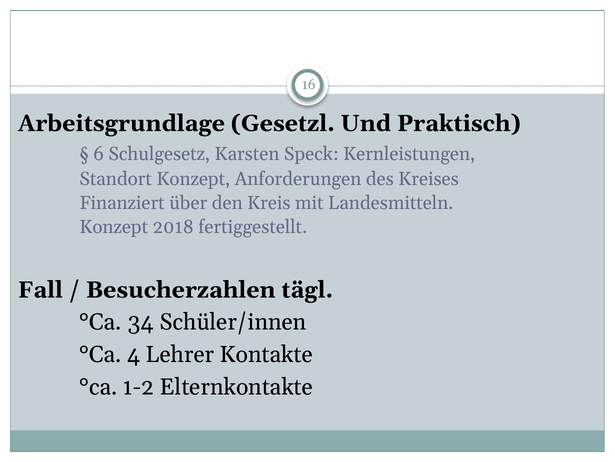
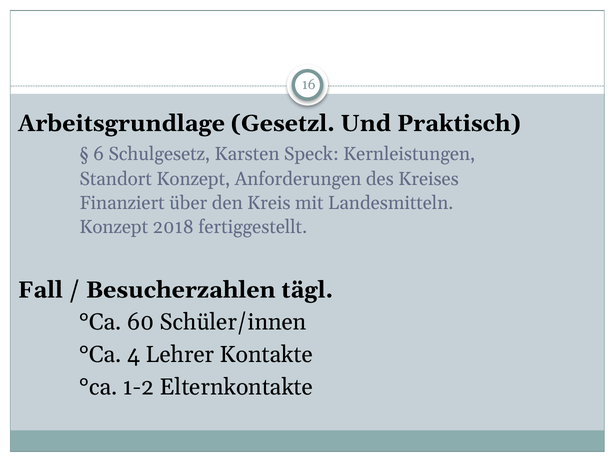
34: 34 -> 60 (141, 322)
